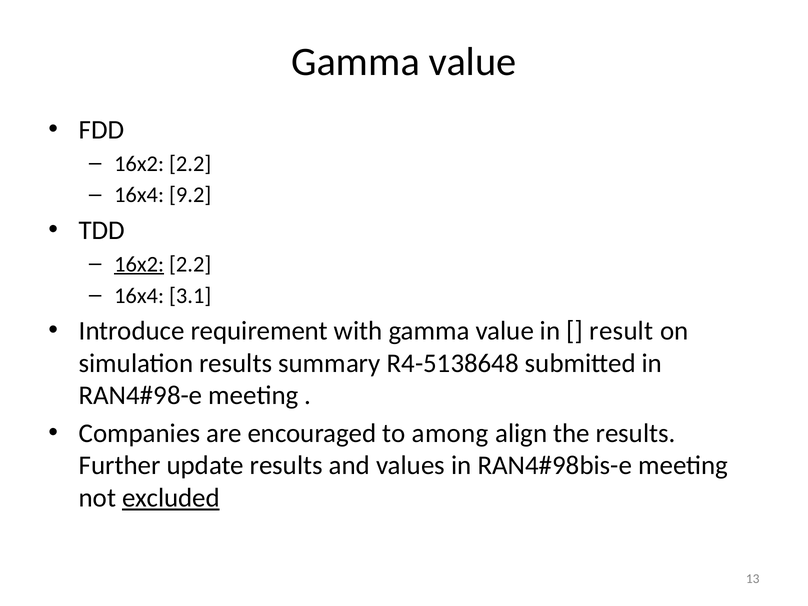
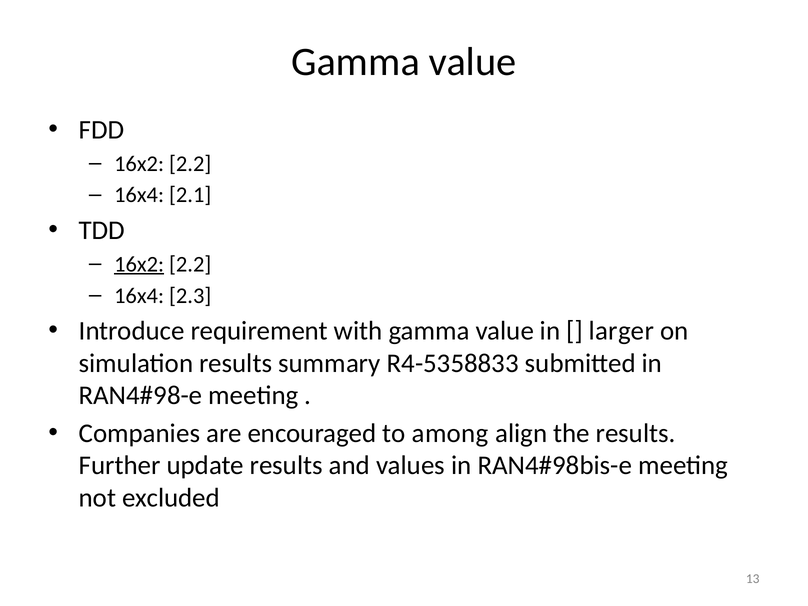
9.2: 9.2 -> 2.1 (190, 195)
3.1: 3.1 -> 2.3 (190, 296)
result: result -> larger (621, 331)
R4-5138648: R4-5138648 -> R4-5358833 (453, 363)
excluded underline: present -> none (171, 498)
